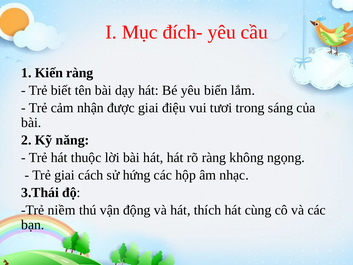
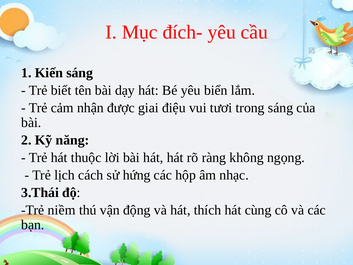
Kiến ràng: ràng -> sáng (80, 73)
Trẻ giai: giai -> lịch (65, 175)
